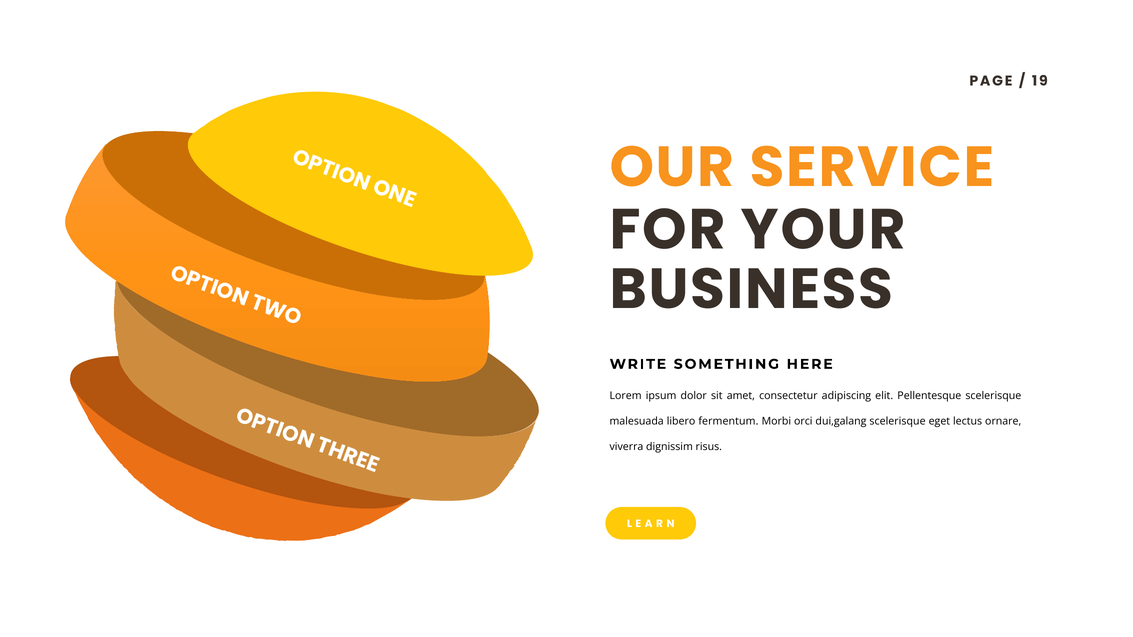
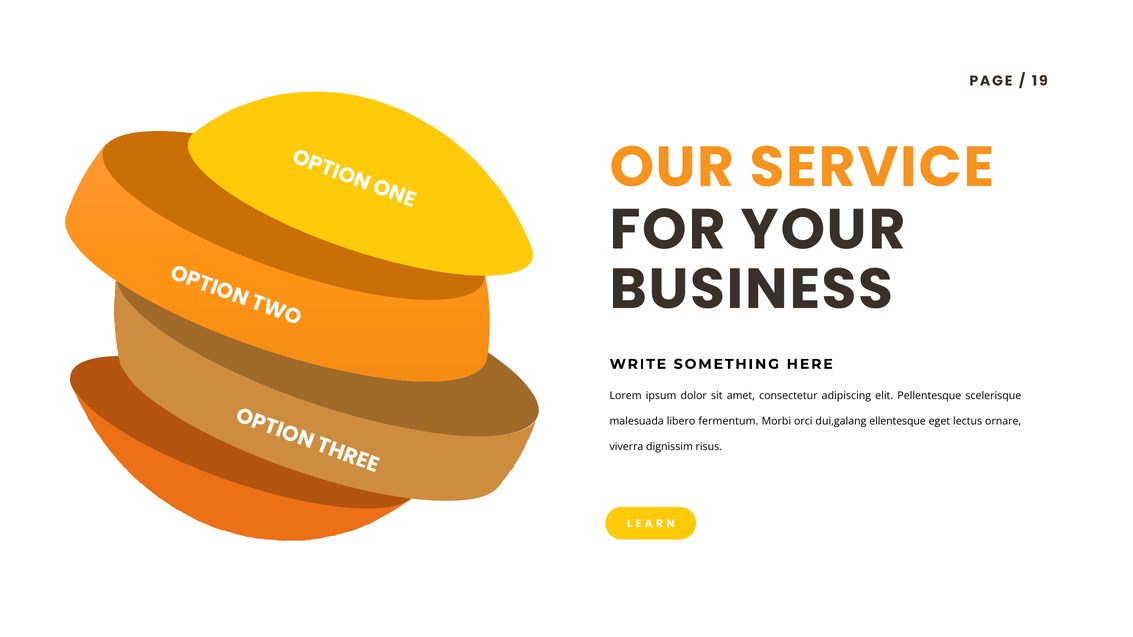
dui,galang scelerisque: scelerisque -> ellentesque (898, 422)
